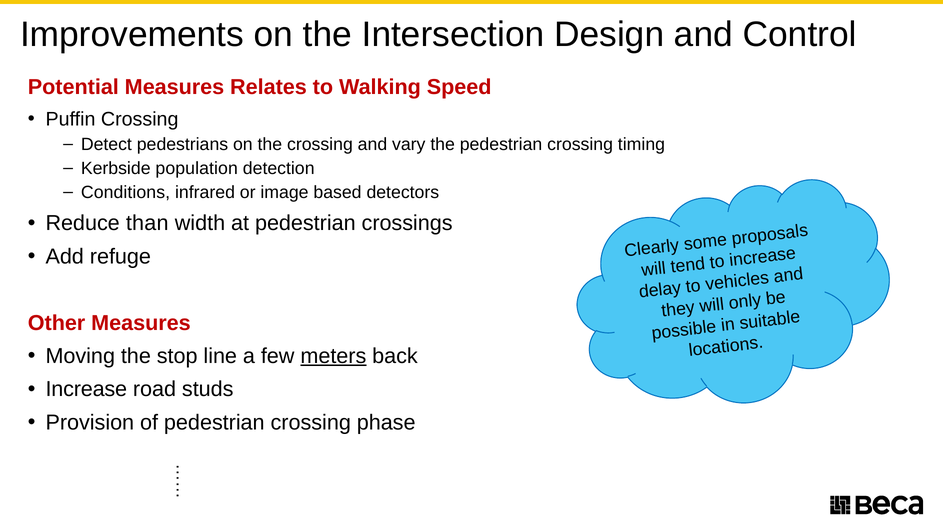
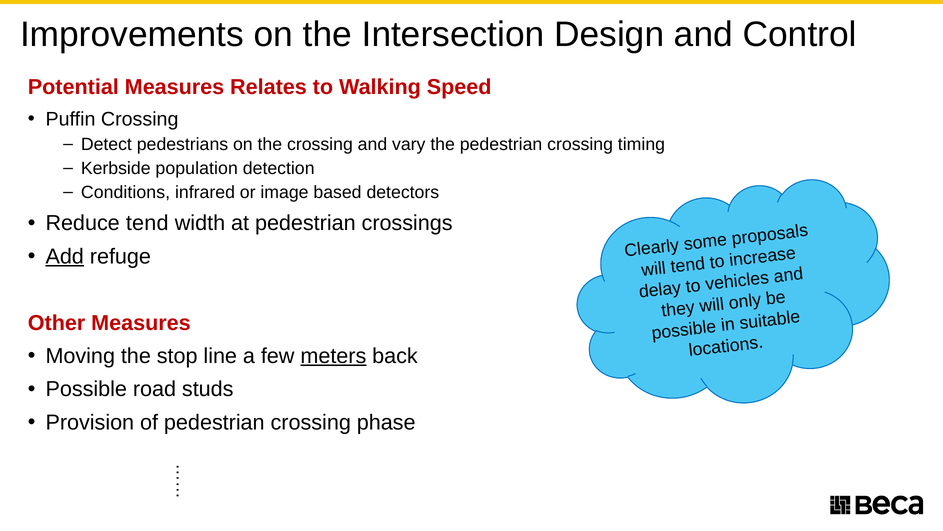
Reduce than: than -> tend (147, 223)
Add underline: none -> present (65, 256)
Increase: Increase -> Possible (86, 389)
